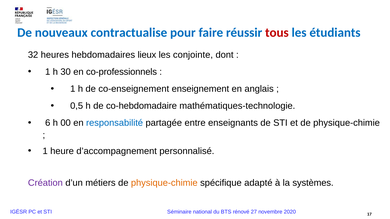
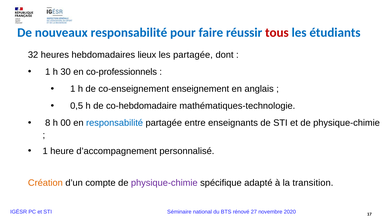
nouveaux contractualise: contractualise -> responsabilité (129, 33)
les conjointe: conjointe -> partagée (193, 55)
6: 6 -> 8 (48, 123)
Création colour: purple -> orange (45, 183)
métiers: métiers -> compte (100, 183)
physique-chimie colour: orange -> purple (164, 183)
systèmes: systèmes -> transition (313, 183)
